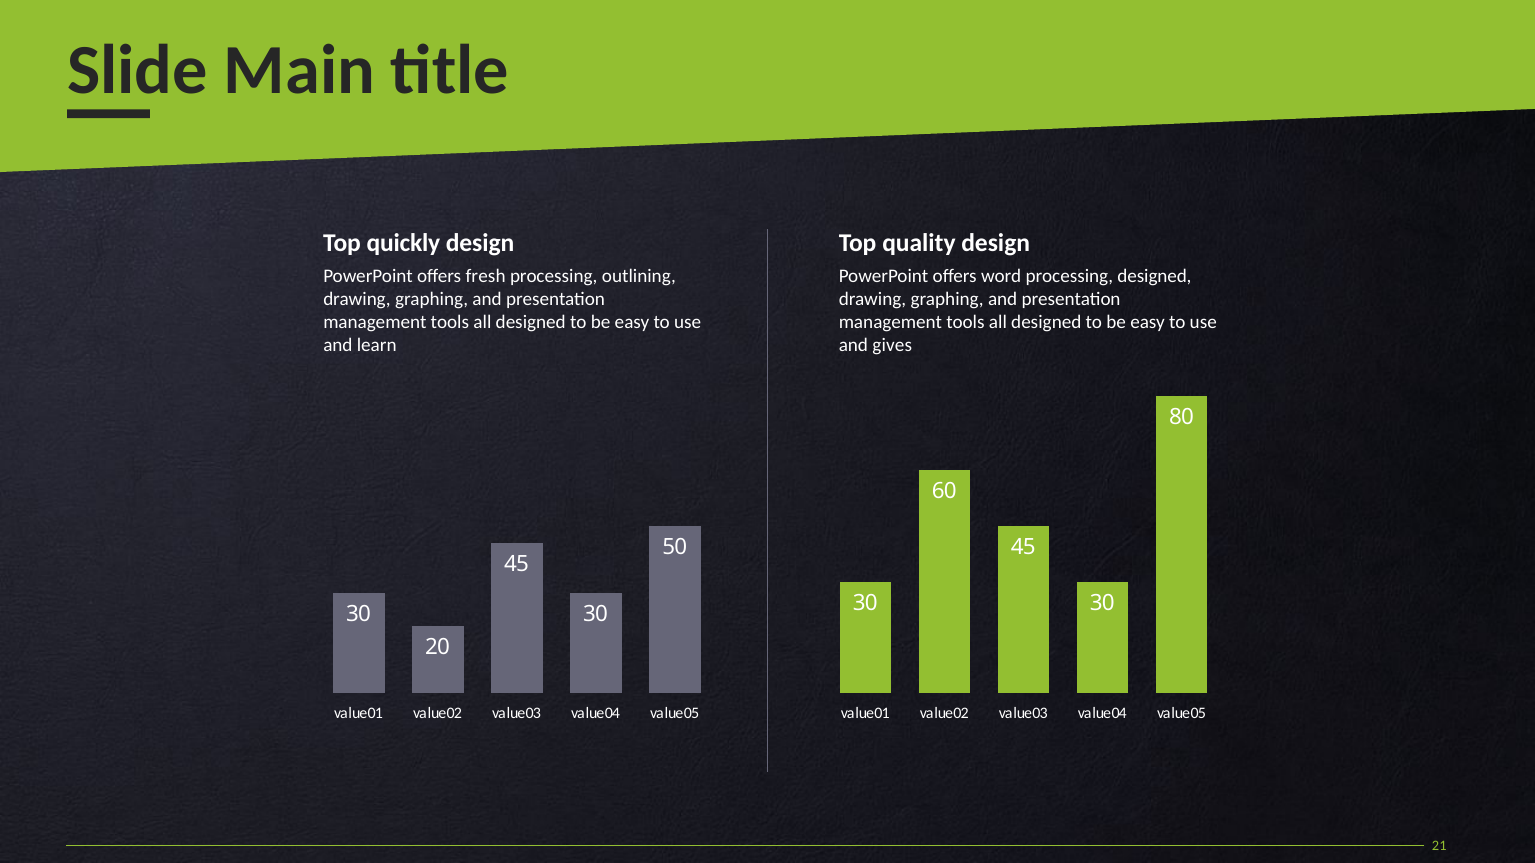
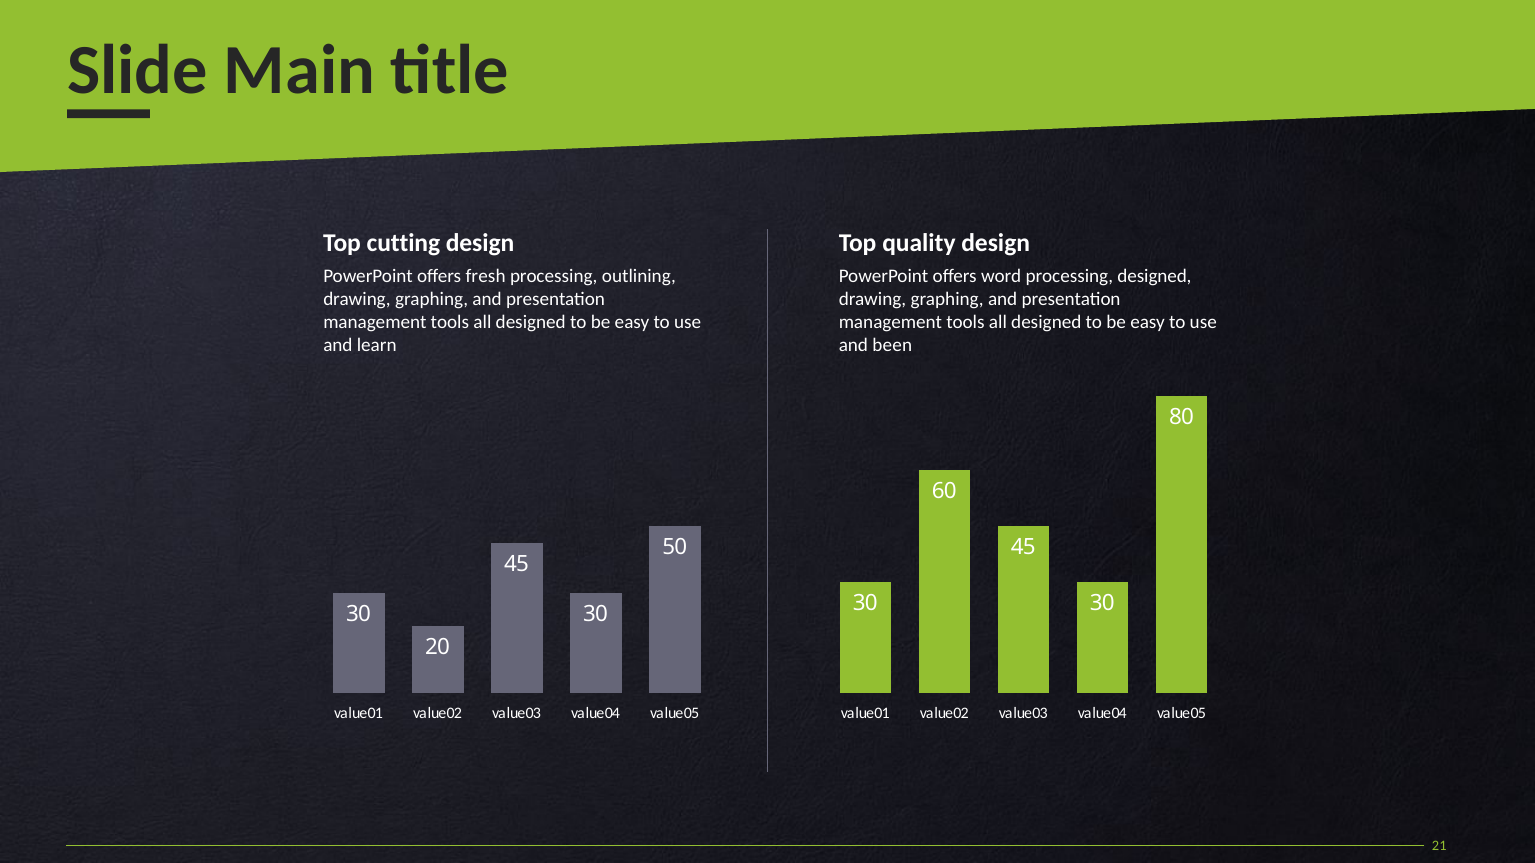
quickly: quickly -> cutting (403, 243)
gives: gives -> been (892, 346)
